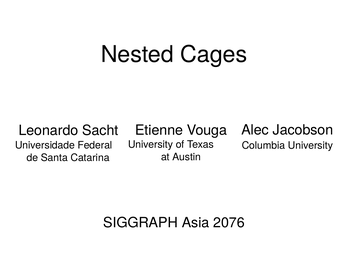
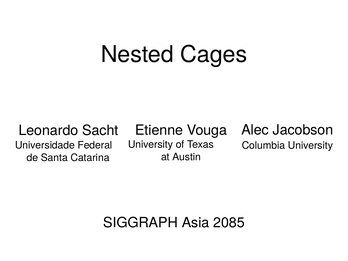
2076: 2076 -> 2085 (229, 223)
